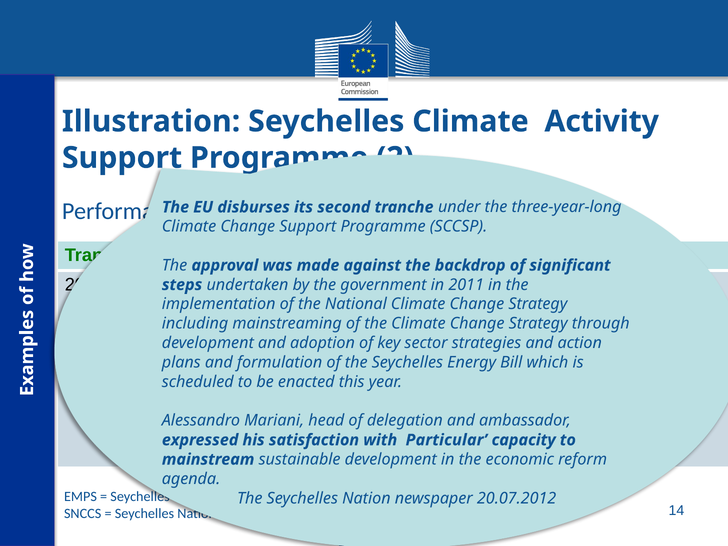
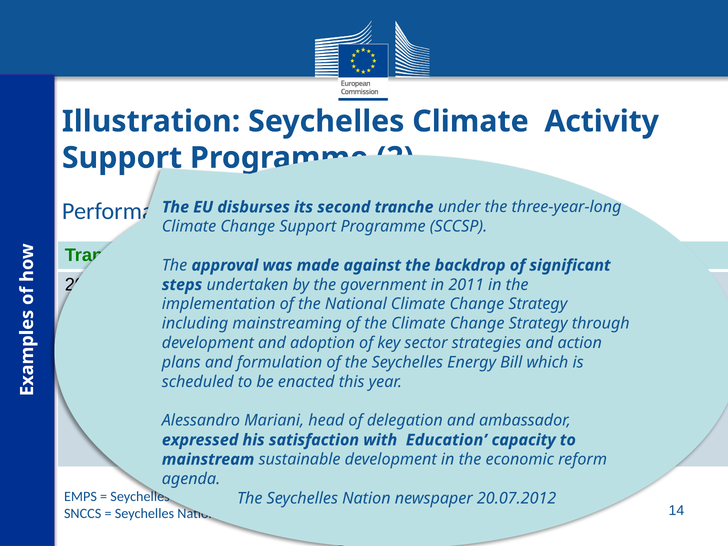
Particular: Particular -> Education (446, 440)
